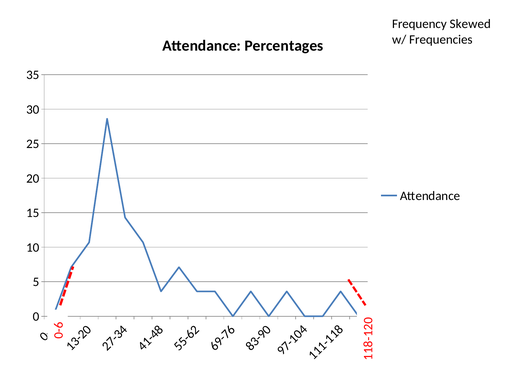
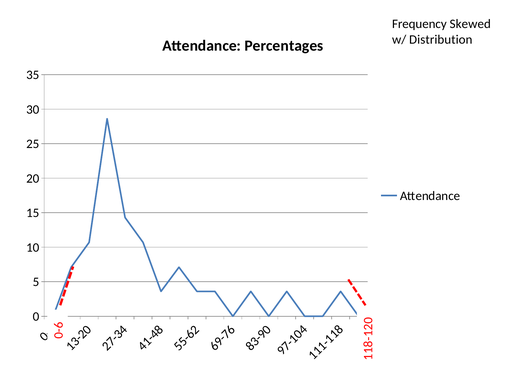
Frequencies: Frequencies -> Distribution (441, 40)
